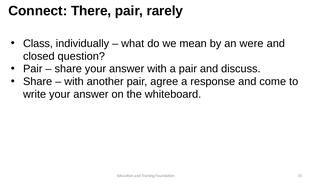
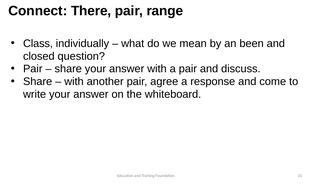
rarely: rarely -> range (165, 11)
were: were -> been (252, 43)
